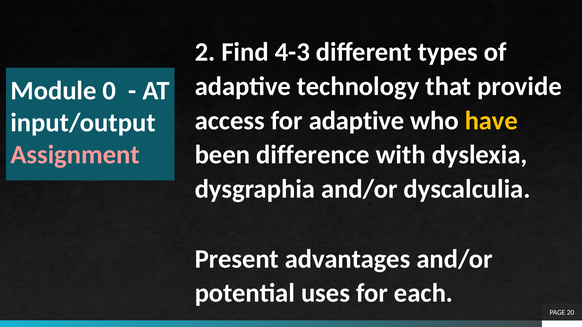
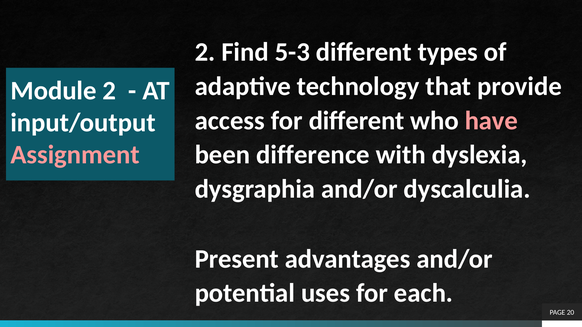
4-3: 4-3 -> 5-3 (292, 52)
Module 0: 0 -> 2 (109, 91)
for adaptive: adaptive -> different (357, 121)
have colour: yellow -> pink (491, 121)
